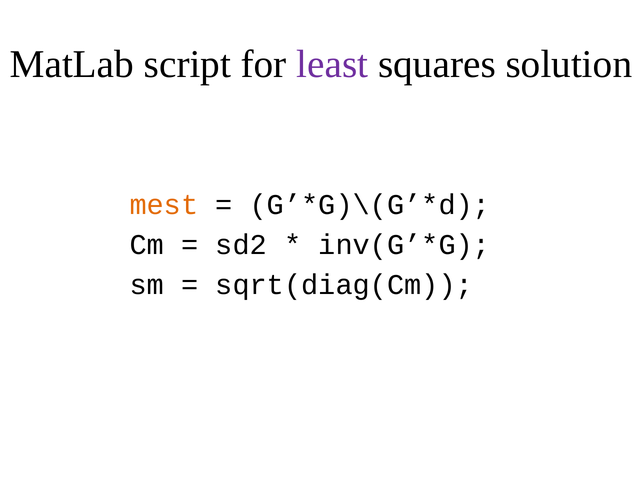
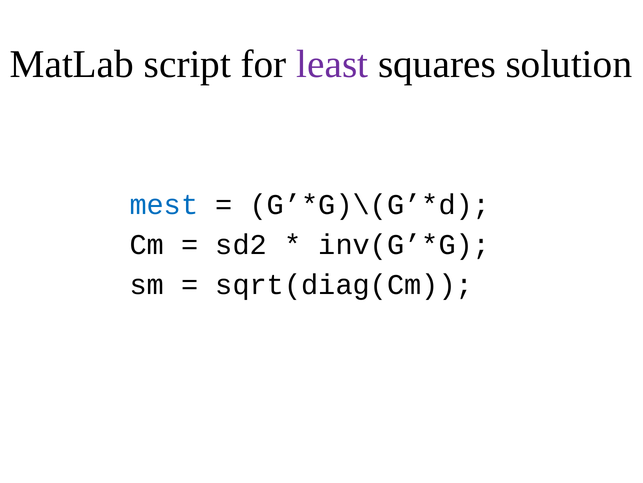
mest colour: orange -> blue (164, 205)
